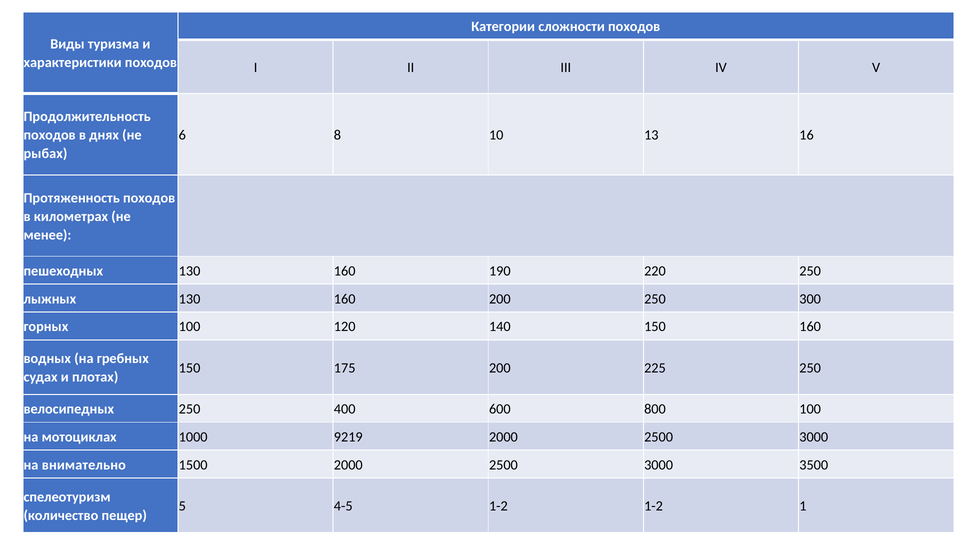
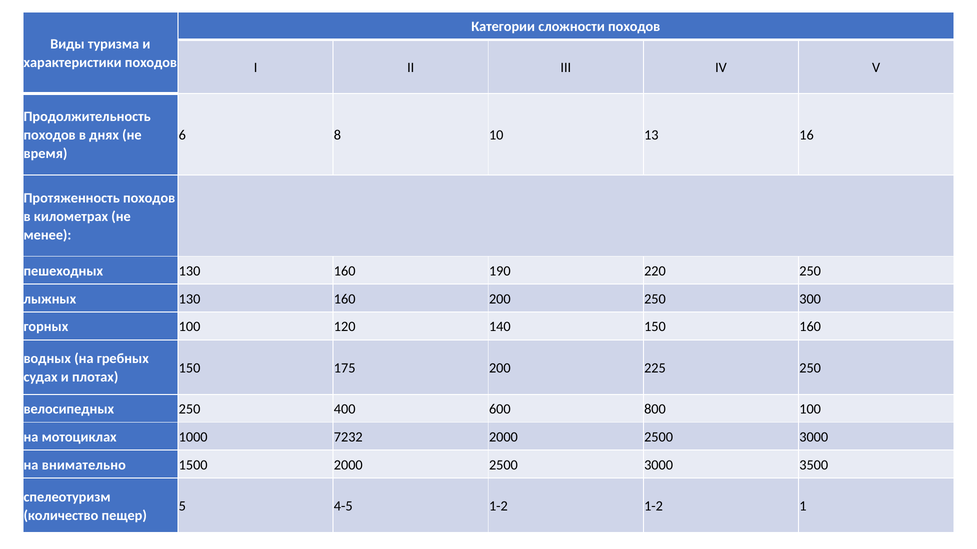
рыбах: рыбах -> время (45, 154)
9219: 9219 -> 7232 (348, 437)
